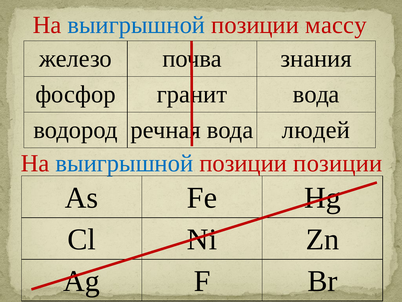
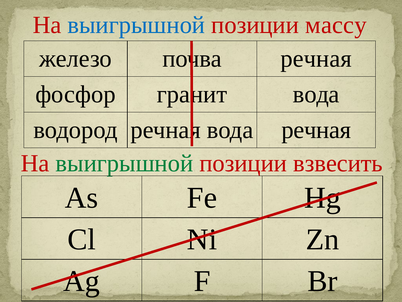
почва знания: знания -> речная (316, 59)
вода людей: людей -> речная (316, 130)
выигрышной colour: blue -> green (124, 163)
позиции позиции: позиции -> взвесить (338, 163)
